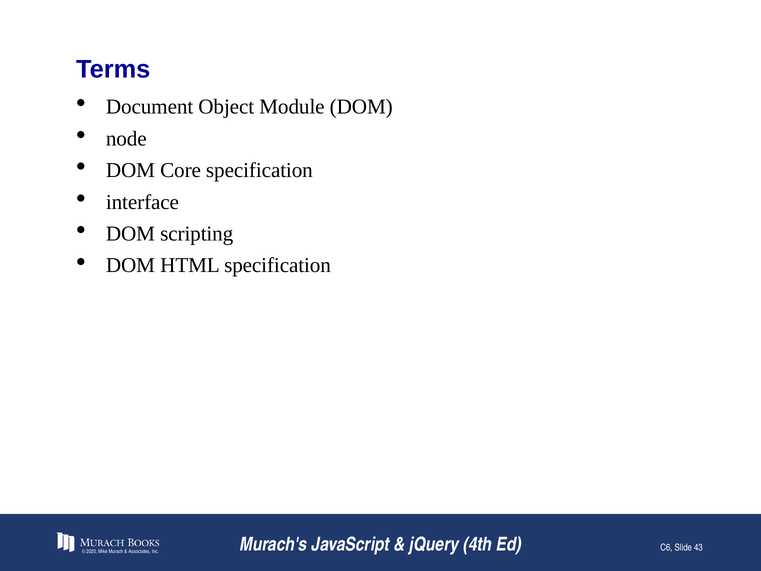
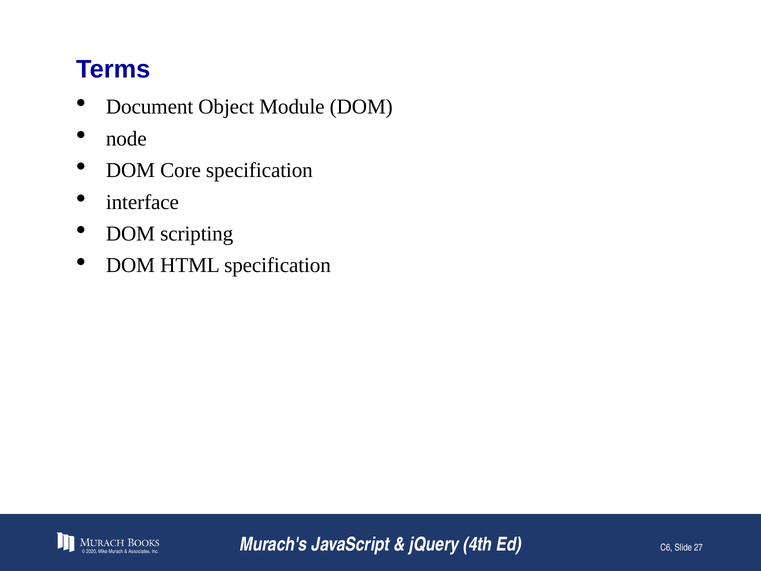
43: 43 -> 27 (698, 548)
